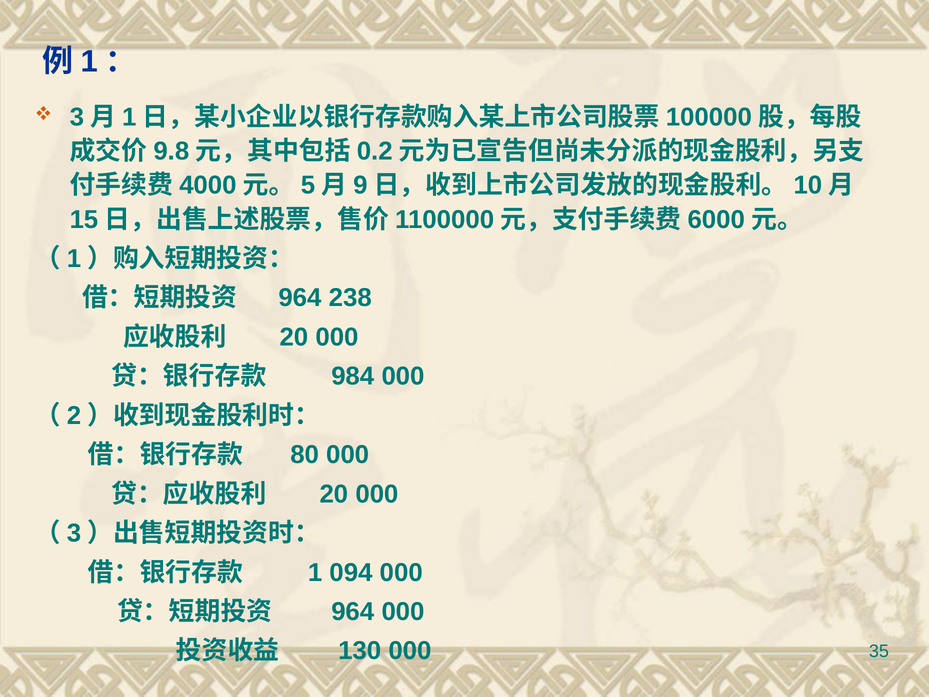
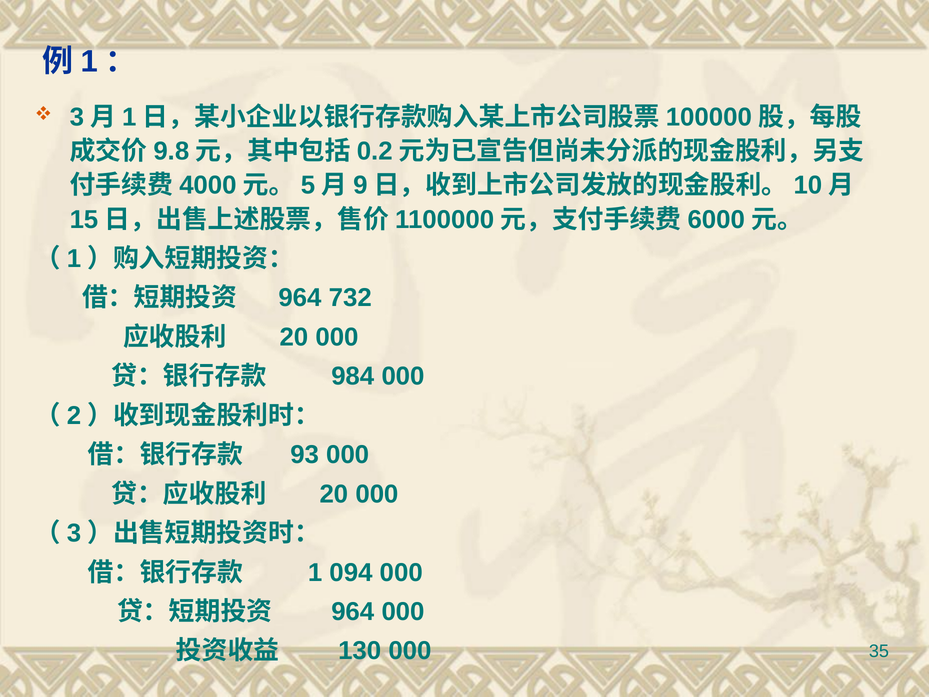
238: 238 -> 732 (350, 298)
80: 80 -> 93 (305, 455)
